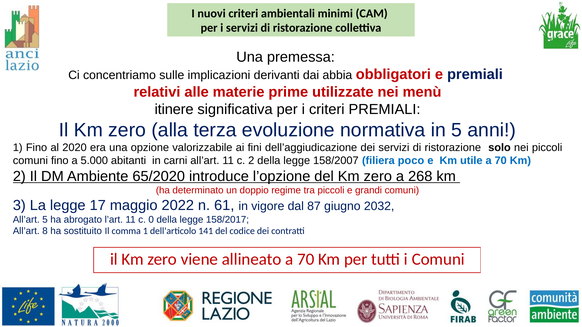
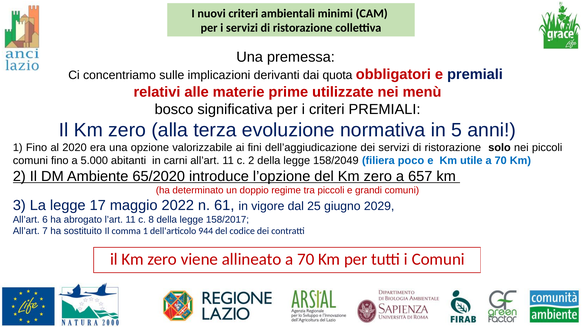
abbia: abbia -> quota (337, 75)
itinere: itinere -> bosco (174, 110)
158/2007: 158/2007 -> 158/2049 (336, 161)
268: 268 -> 657 (420, 176)
87: 87 -> 25 (314, 206)
2032: 2032 -> 2029 (379, 206)
All’art 5: 5 -> 6 (45, 220)
0: 0 -> 8 (151, 220)
8: 8 -> 7 (45, 231)
141: 141 -> 944 (206, 231)
